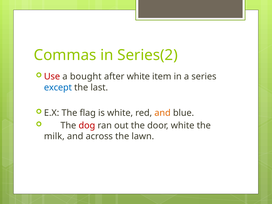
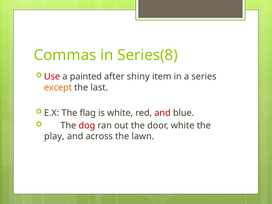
Series(2: Series(2 -> Series(8 (148, 55)
bought: bought -> painted (86, 77)
after white: white -> shiny (138, 77)
except colour: blue -> orange (58, 87)
and colour: orange -> red (163, 113)
milk: milk -> play (54, 136)
